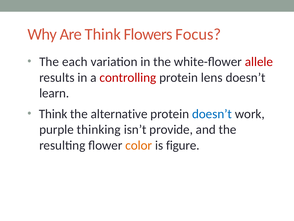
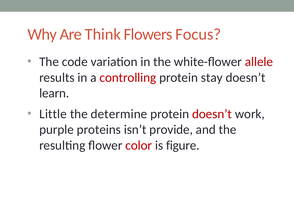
each: each -> code (75, 62)
lens: lens -> stay (212, 77)
Think: Think -> Little (53, 114)
alternative: alternative -> determine (119, 114)
doesn’t colour: blue -> red (212, 114)
thinking: thinking -> proteins (99, 129)
color colour: orange -> red (139, 145)
